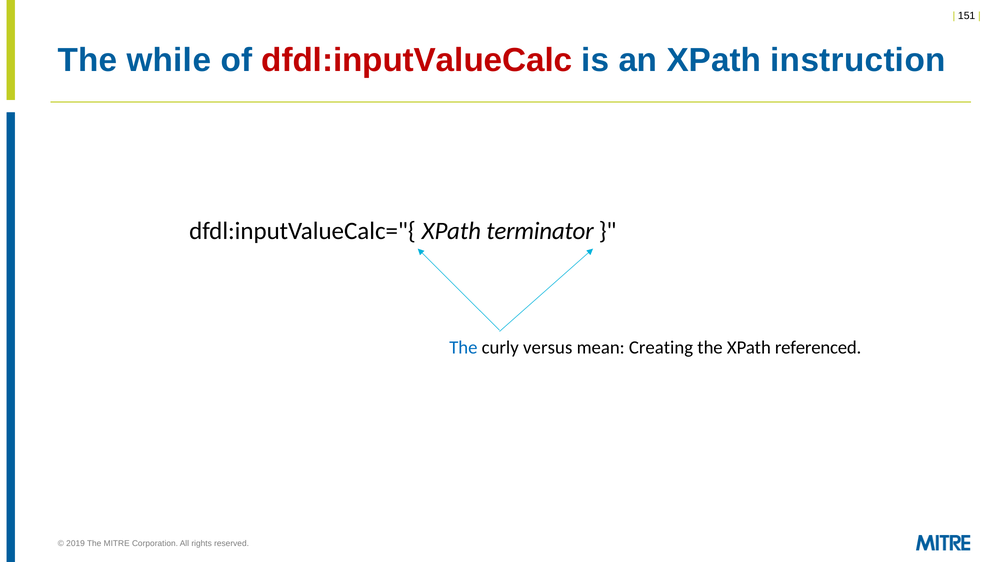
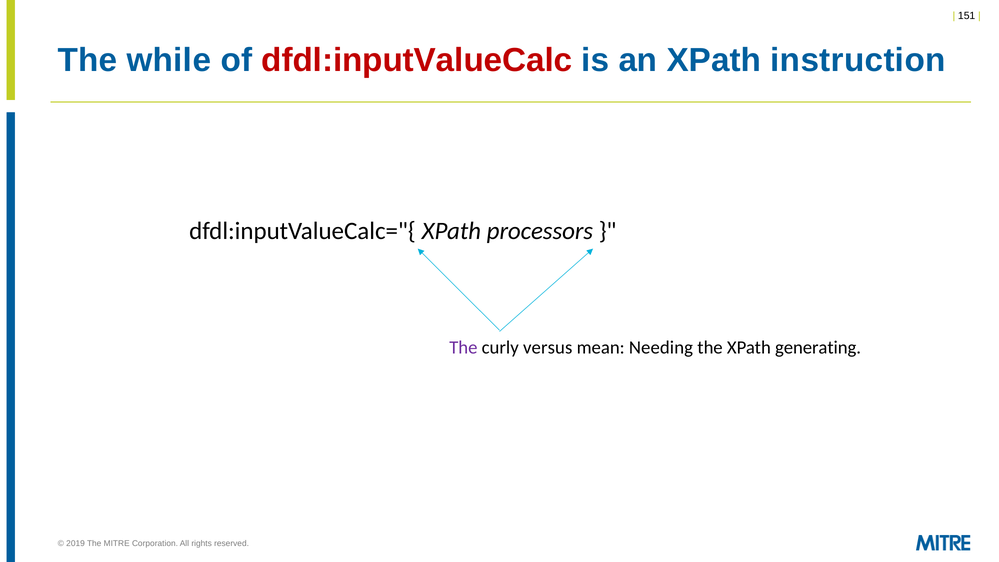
terminator: terminator -> processors (540, 231)
The colour: blue -> purple (463, 348)
Creating: Creating -> Needing (661, 348)
referenced: referenced -> generating (818, 348)
